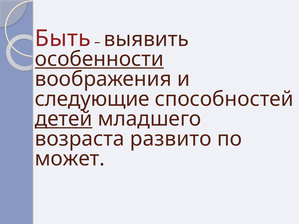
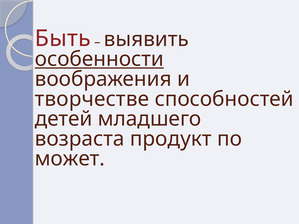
следующие: следующие -> творчестве (92, 99)
детей underline: present -> none (64, 119)
развито: развито -> продукт (171, 139)
